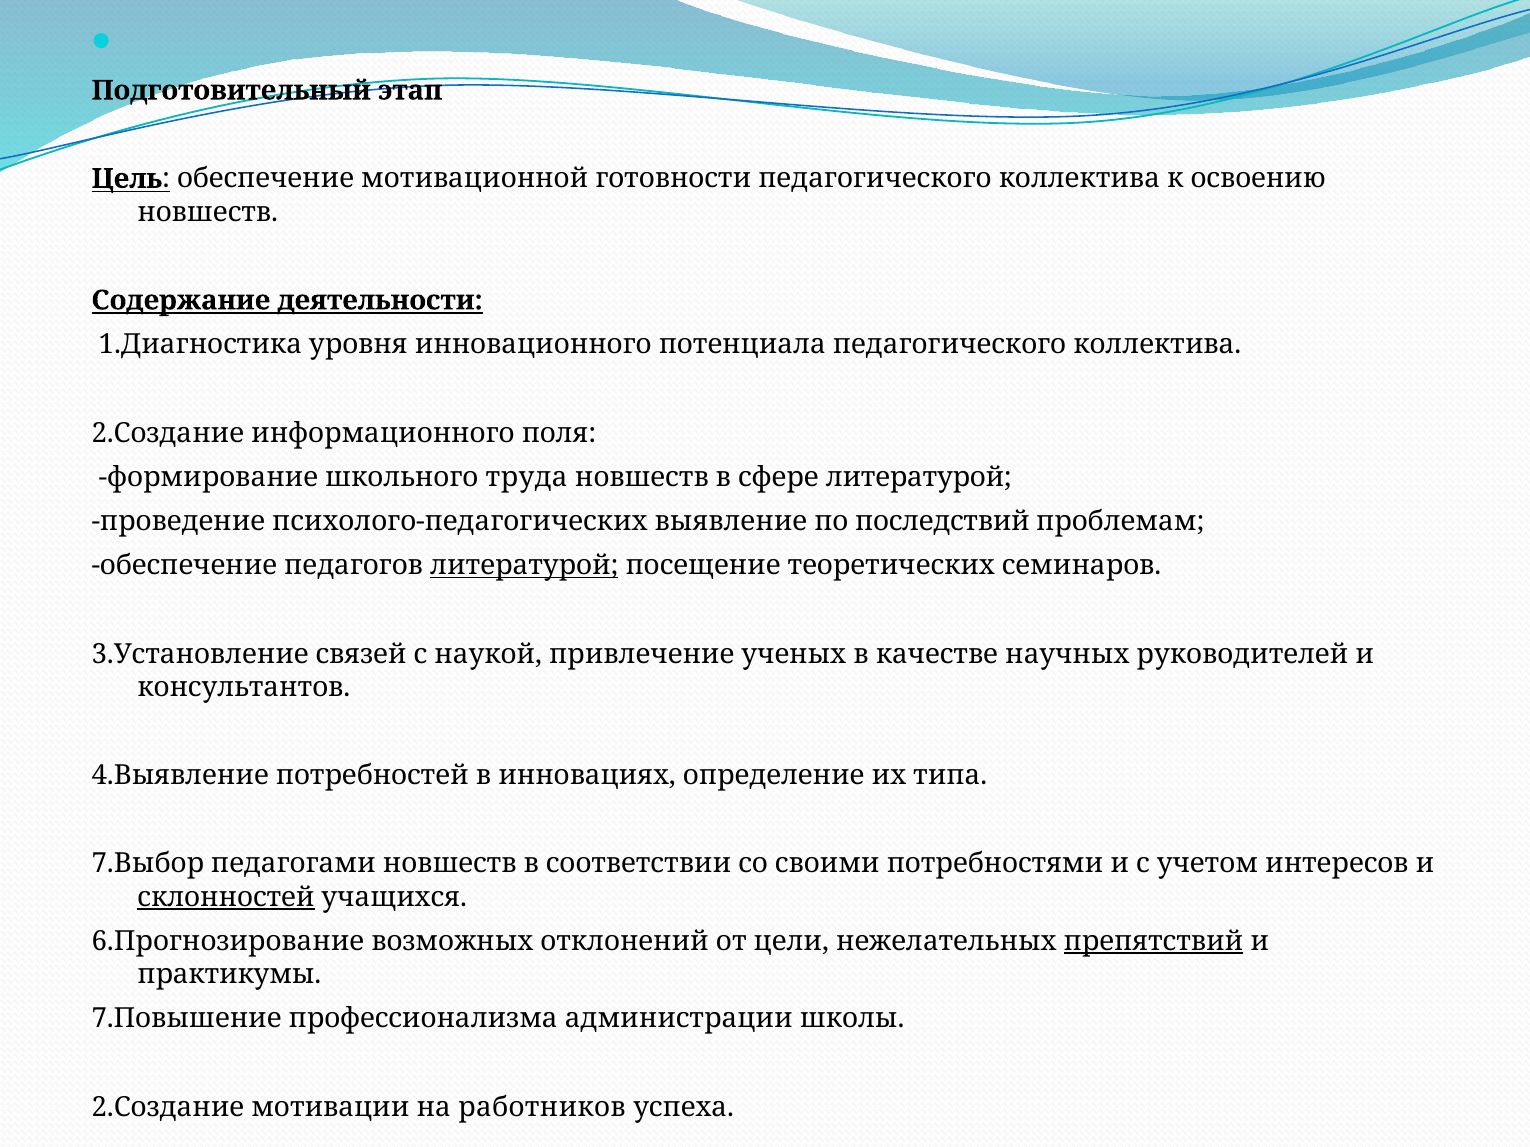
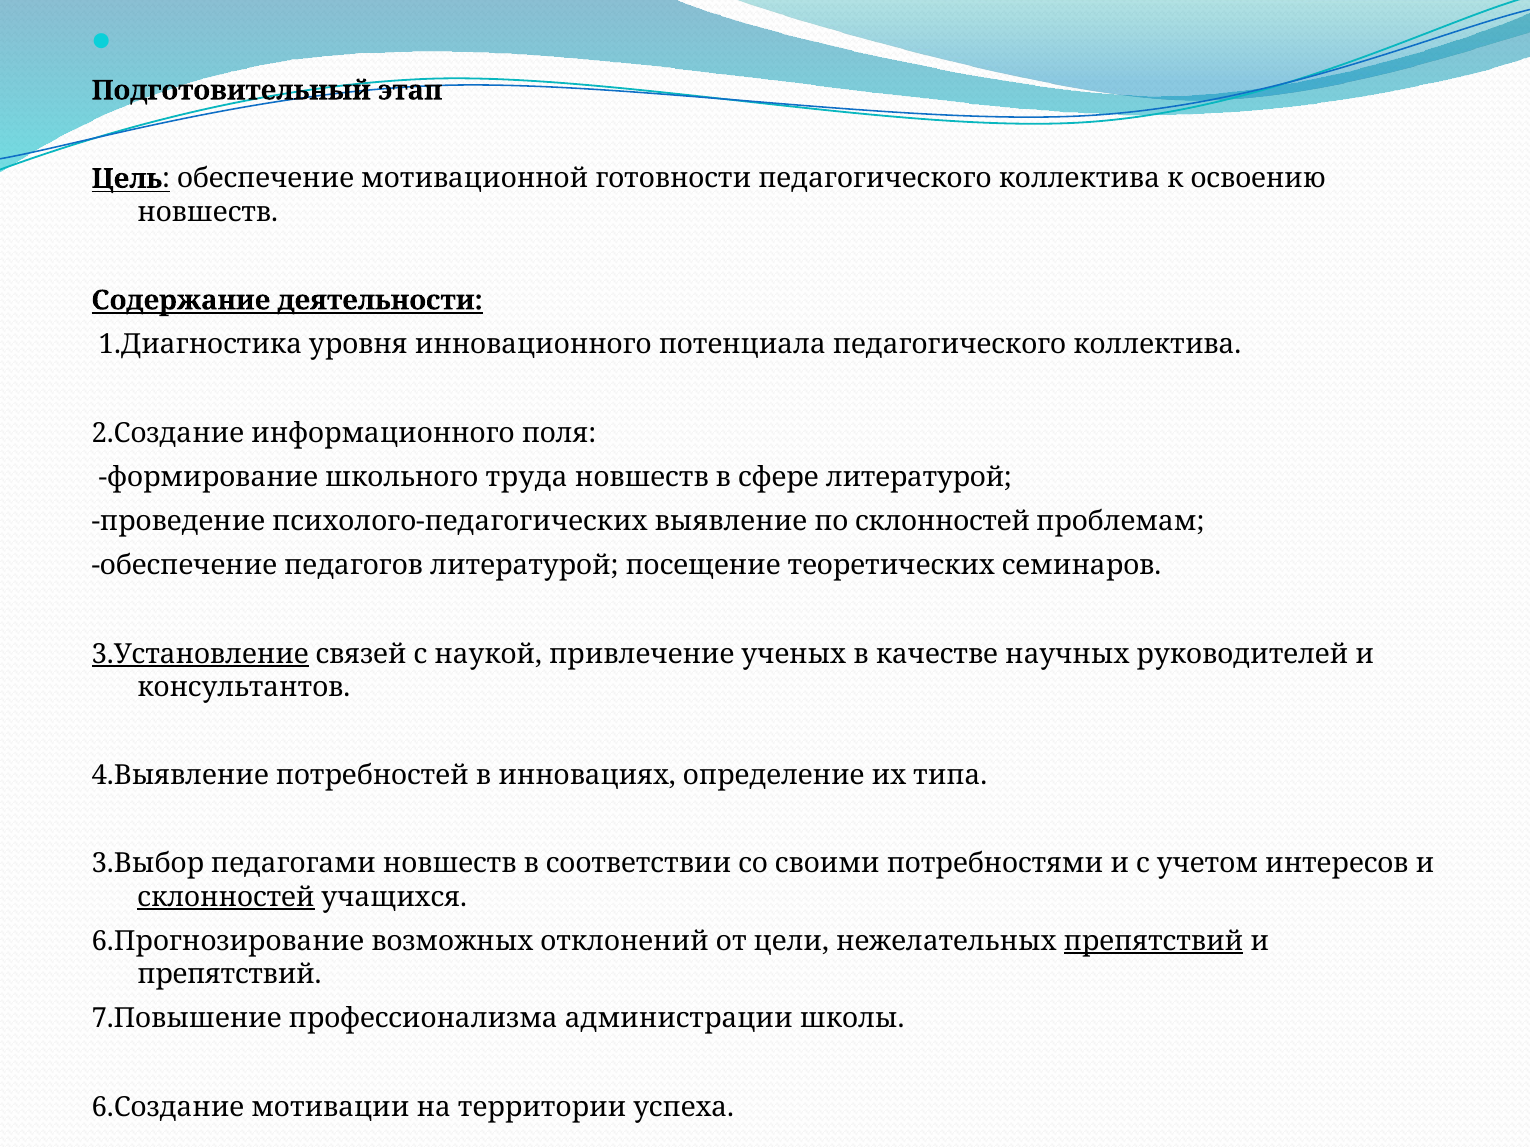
по последствий: последствий -> склонностей (943, 522)
литературой underline: present -> none (524, 566)
3.Установление underline: none -> present (200, 654)
7.Выбор: 7.Выбор -> 3.Выбор (148, 864)
практикумы: практикумы -> препятствий (229, 975)
2.Создание: 2.Создание -> 6.Создание (168, 1107)
работников: работников -> территории (542, 1107)
